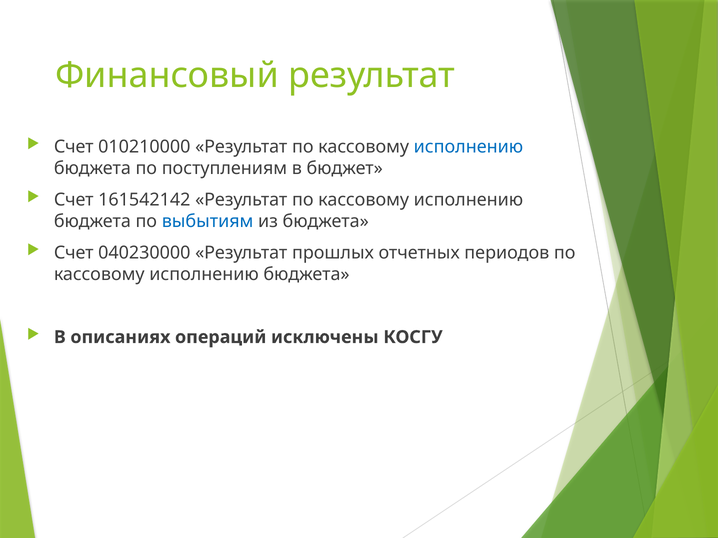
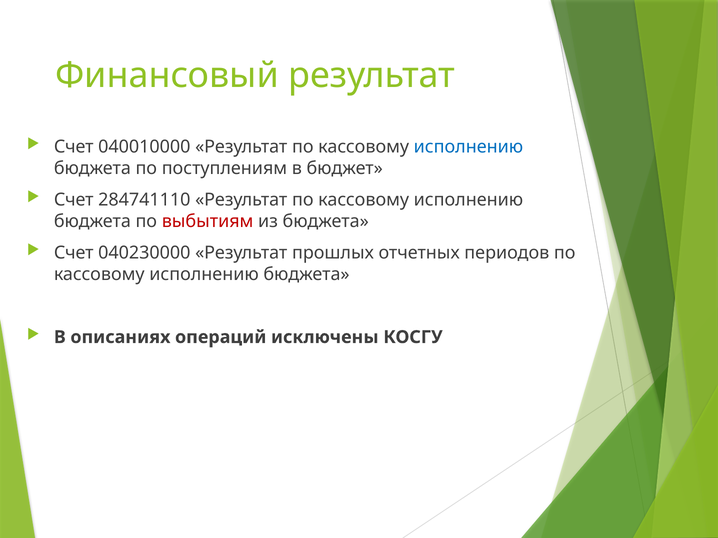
010210000: 010210000 -> 040010000 (144, 147)
161542142: 161542142 -> 284741110 (144, 200)
выбытиям colour: blue -> red (208, 221)
